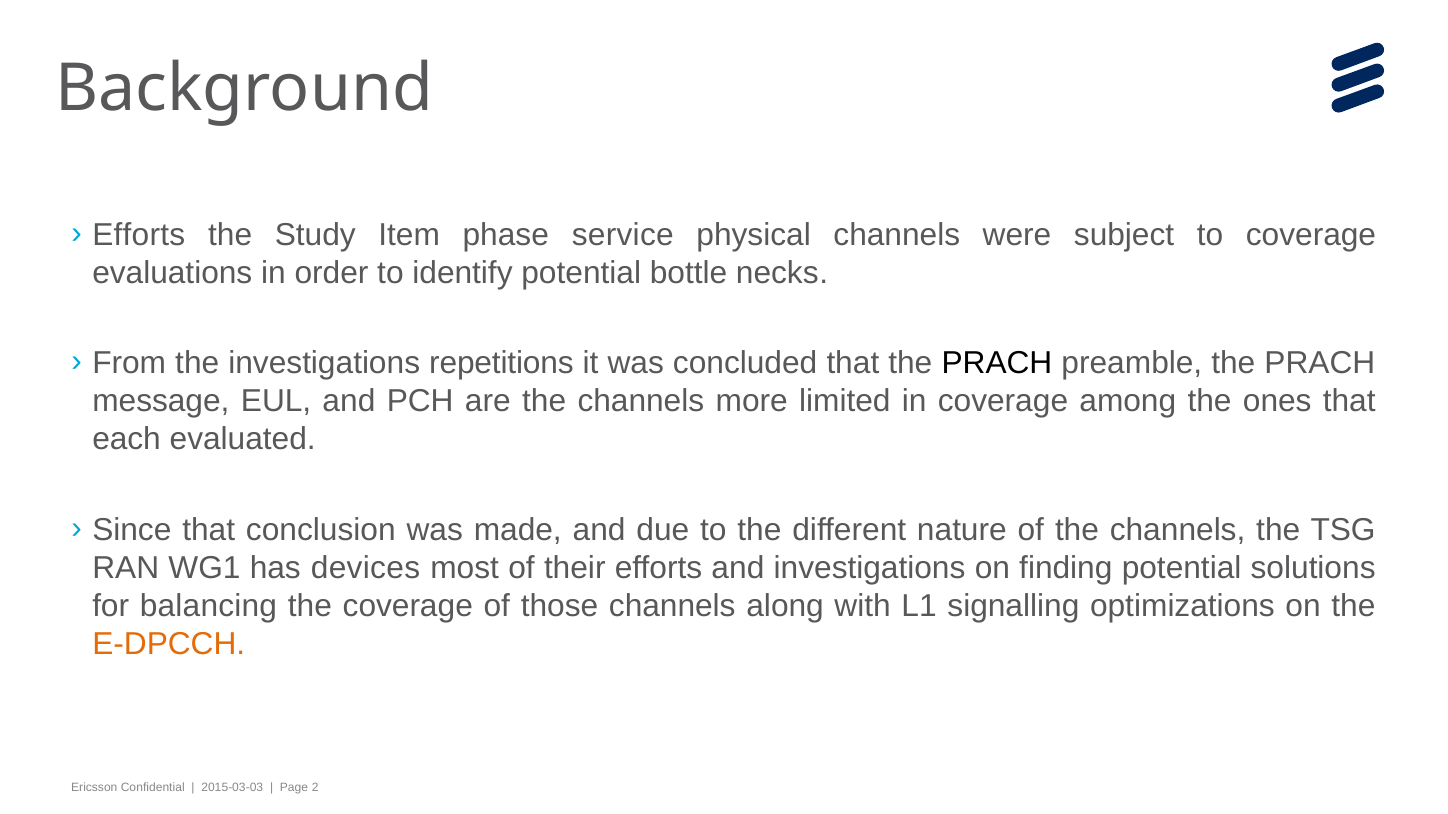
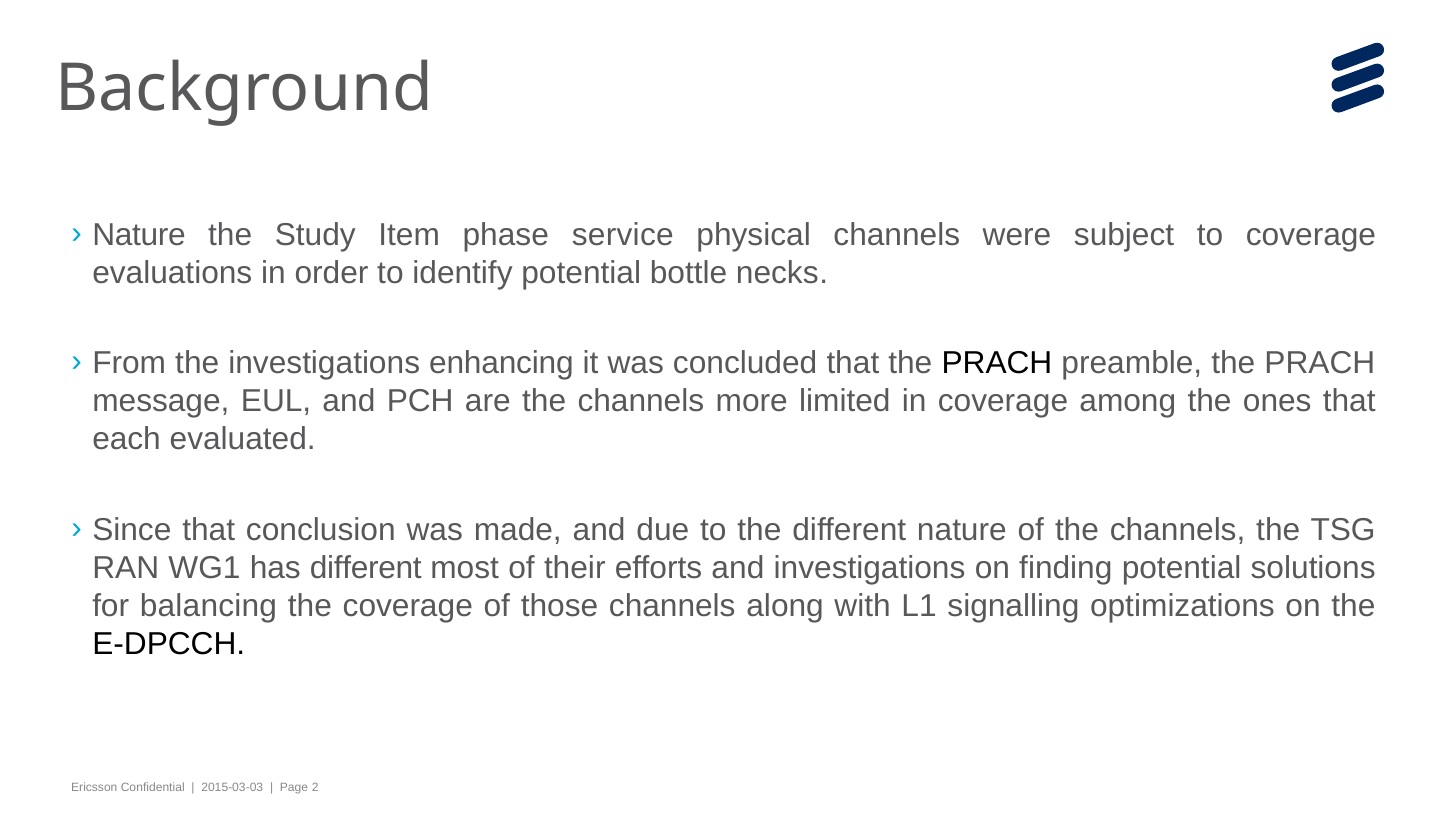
Efforts: Efforts -> Nature (139, 235)
repetitions: repetitions -> enhancing (501, 363)
has devices: devices -> different (366, 568)
E-DPCCH colour: orange -> black (169, 644)
